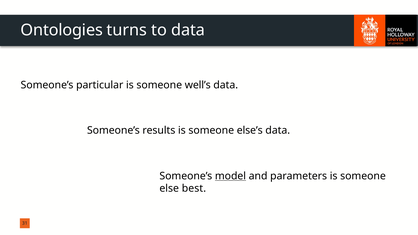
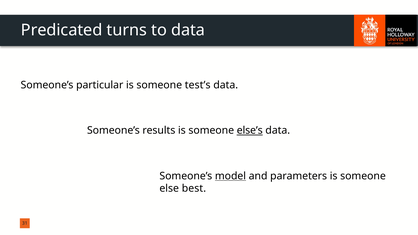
Ontologies: Ontologies -> Predicated (62, 30)
well’s: well’s -> test’s (198, 85)
else’s underline: none -> present (250, 131)
